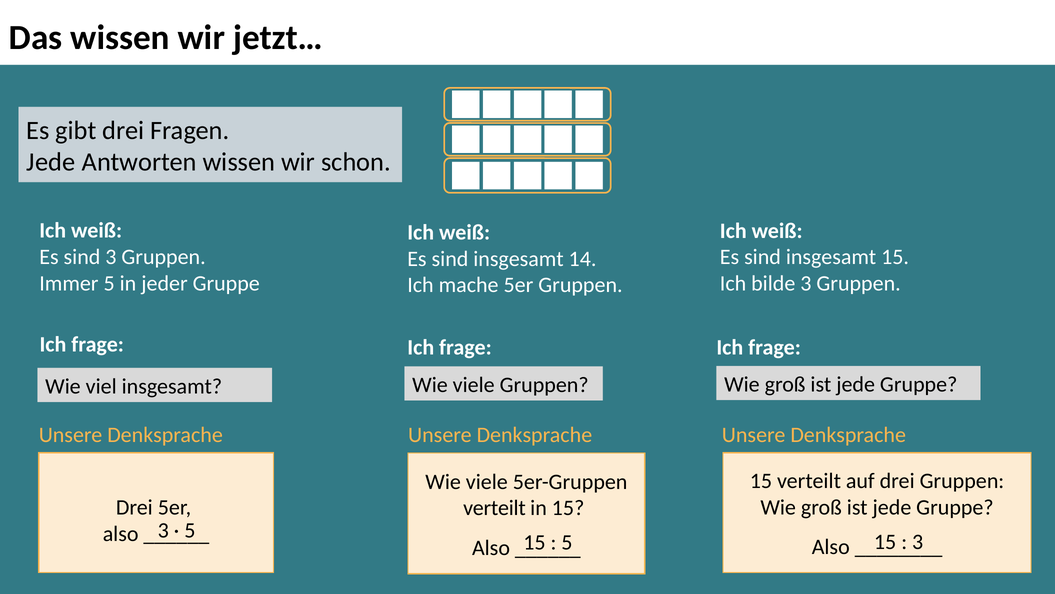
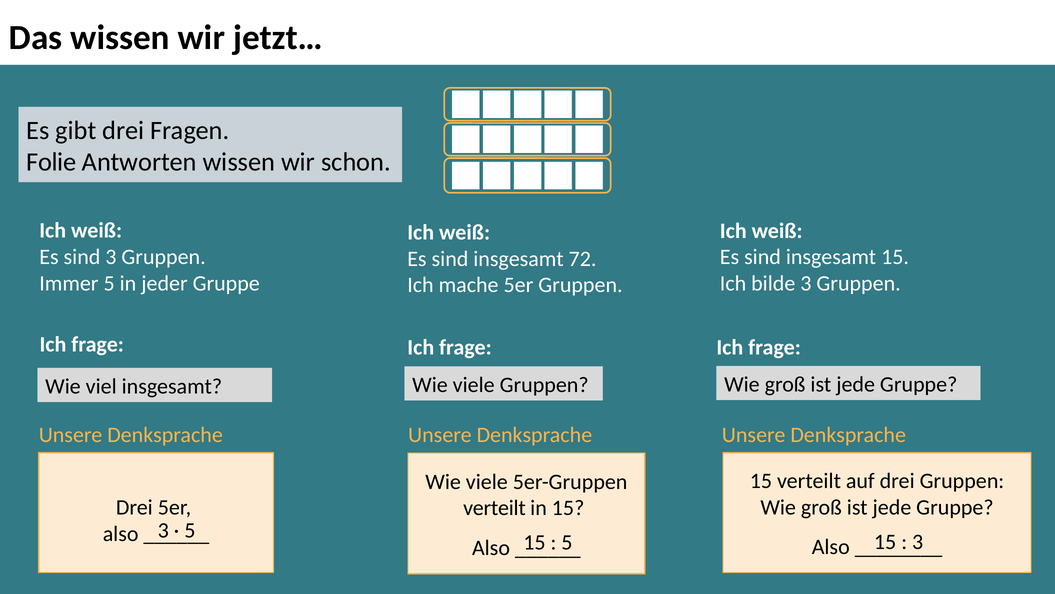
Jede: Jede -> Folie (51, 162)
14: 14 -> 72 (583, 258)
